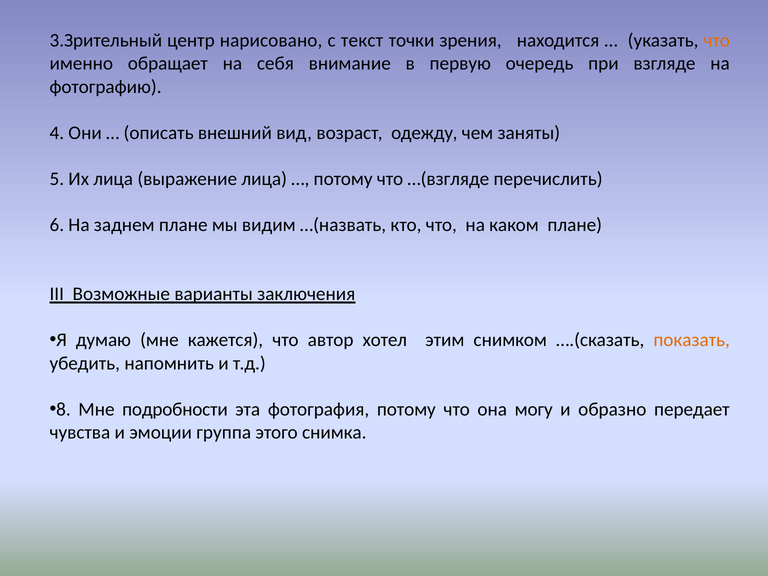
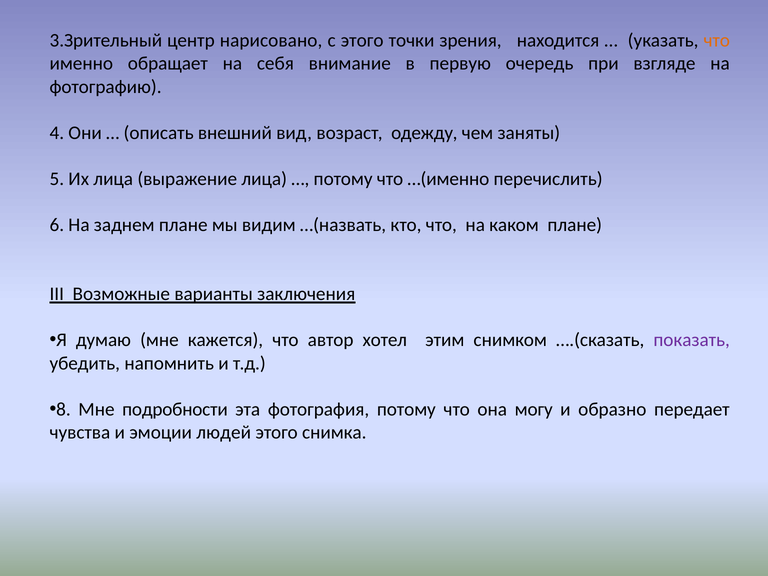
с текст: текст -> этого (362, 41)
…(взгляде: …(взгляде -> …(именно (448, 179)
показать colour: orange -> purple (692, 340)
группа: группа -> людей (224, 432)
